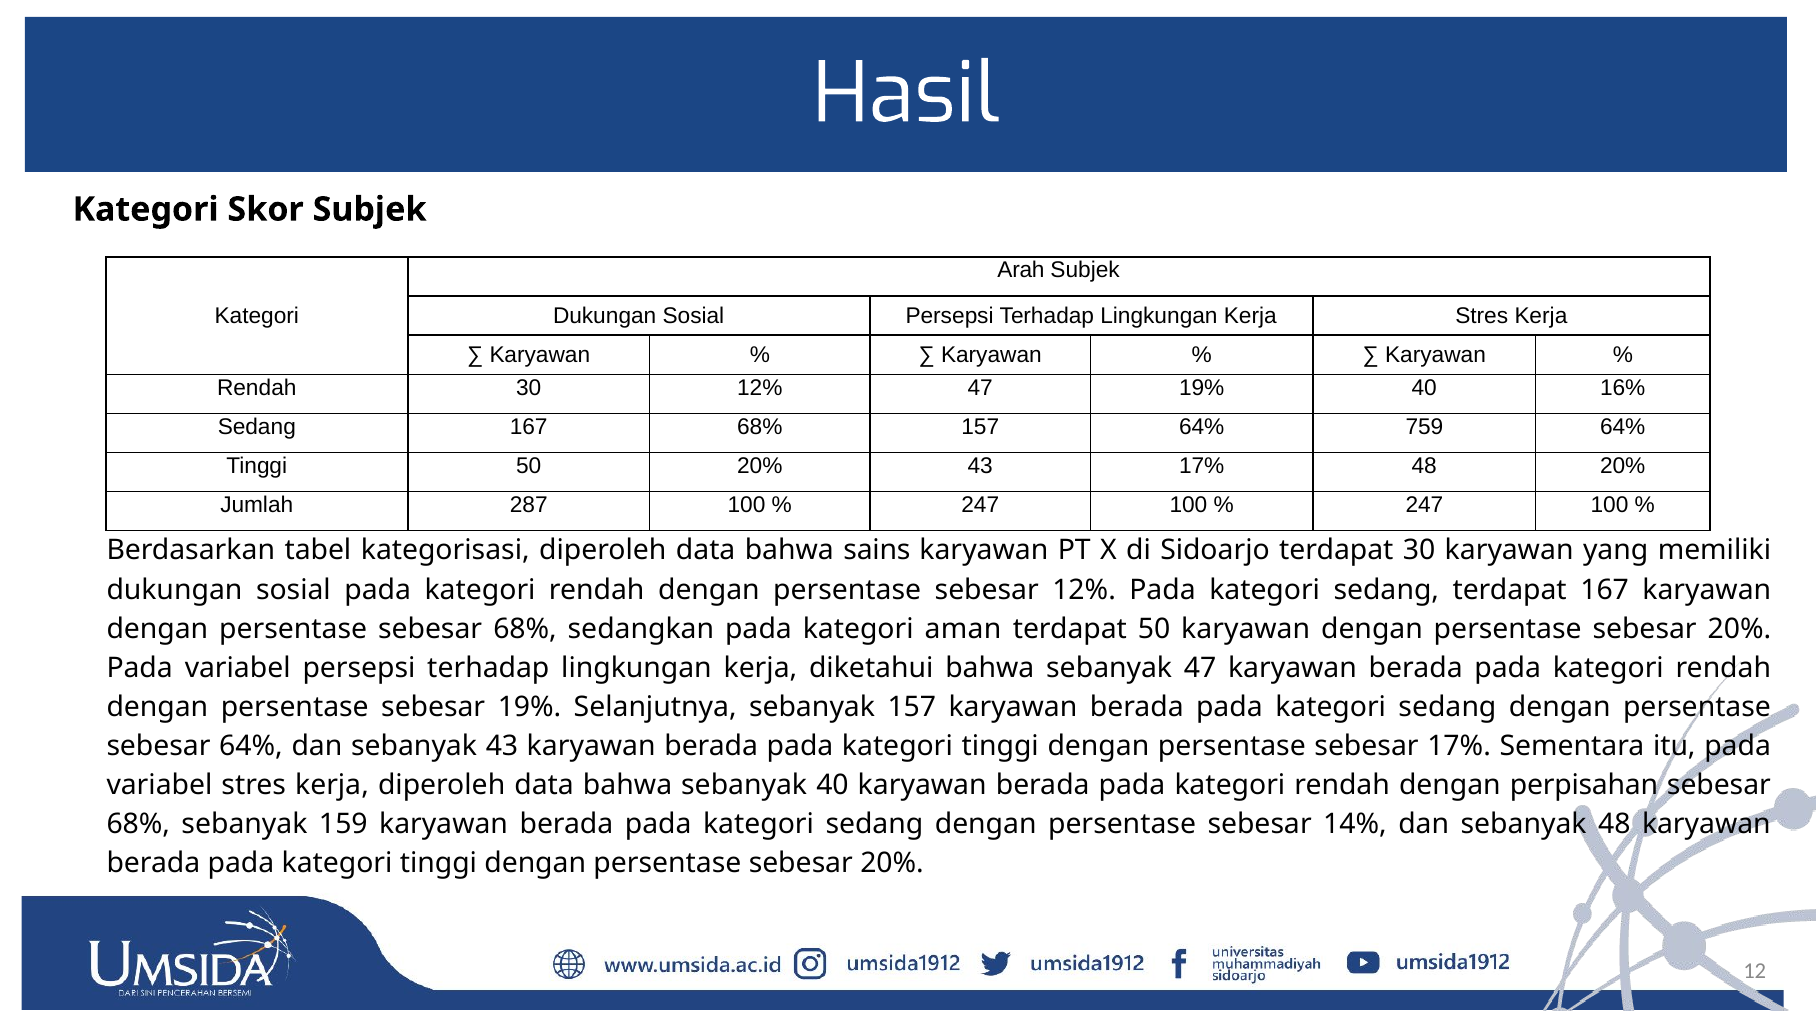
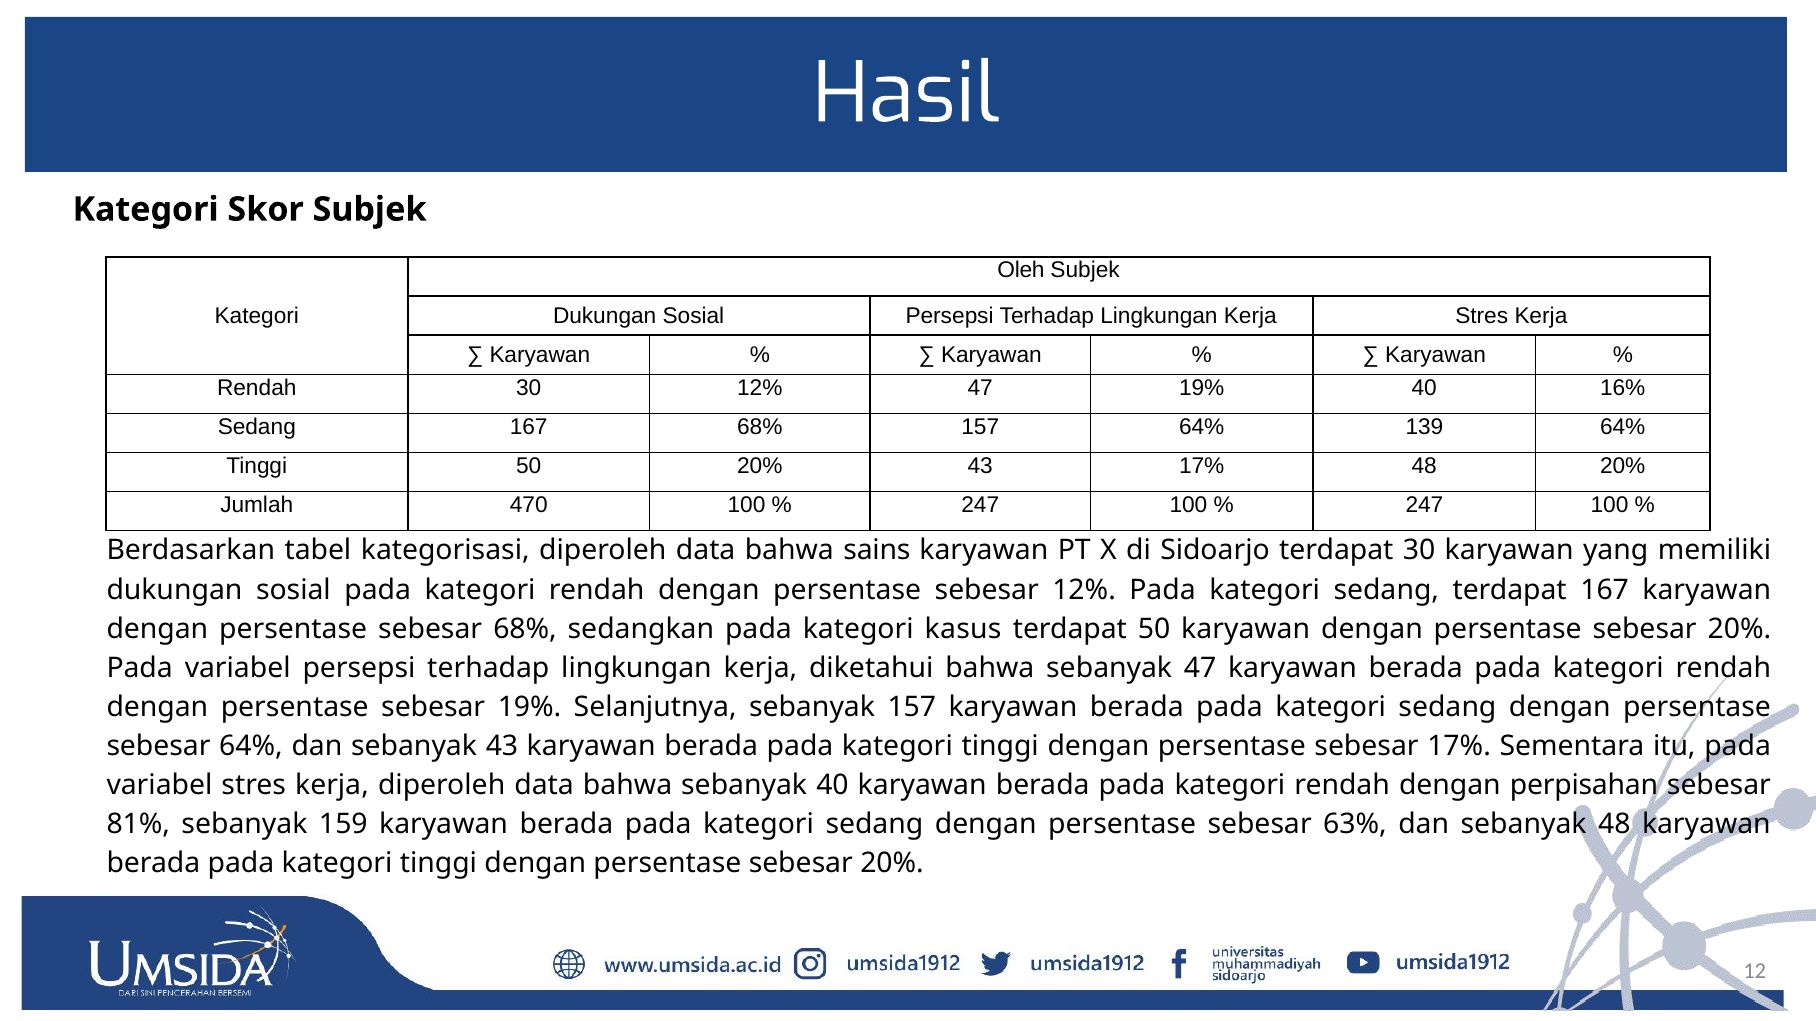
Arah: Arah -> Oleh (1021, 270)
759: 759 -> 139 (1424, 427)
287: 287 -> 470 (529, 505)
aman: aman -> kasus (963, 629)
68%: 68% -> 81% (138, 825)
14%: 14% -> 63% (1355, 825)
